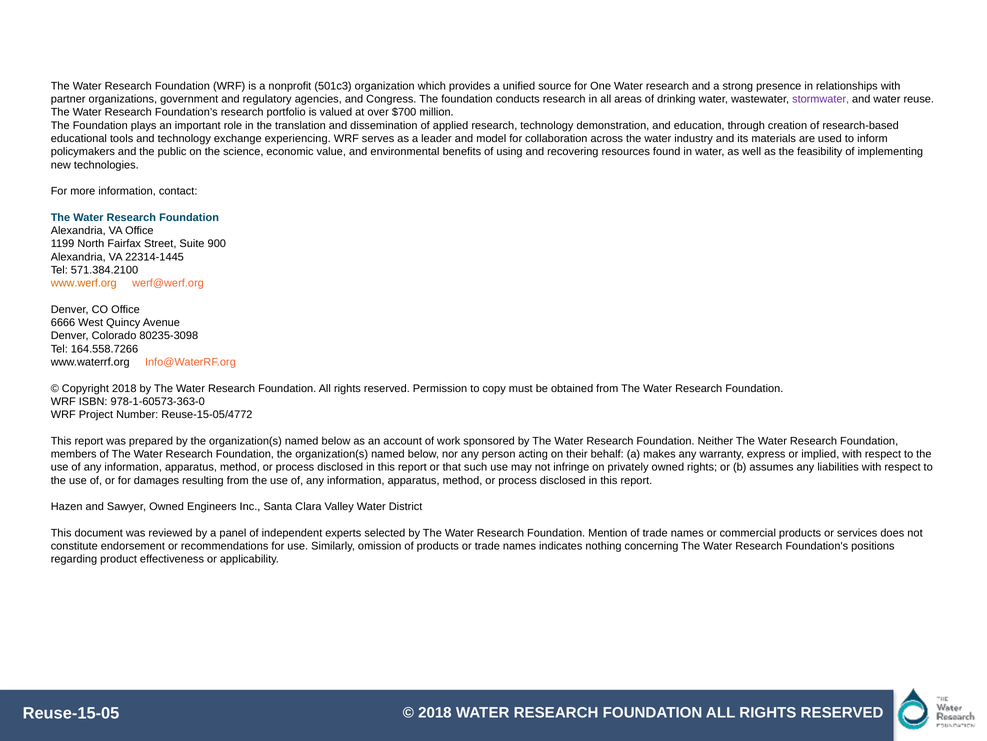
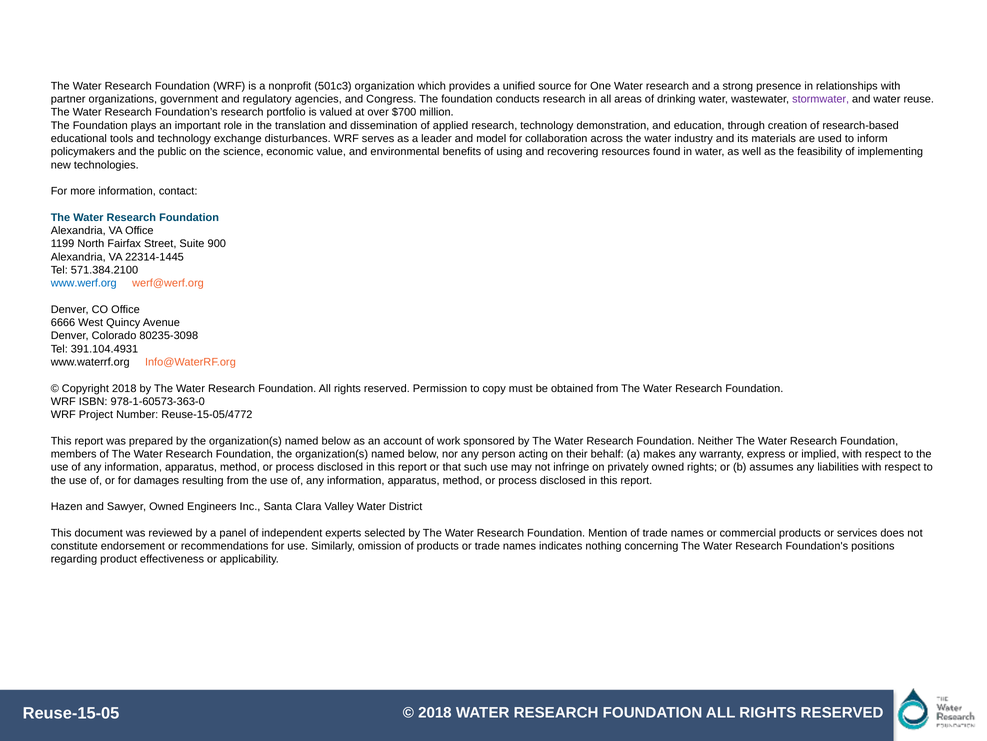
experiencing: experiencing -> disturbances (298, 138)
www.werf.org colour: orange -> blue (84, 283)
164.558.7266: 164.558.7266 -> 391.104.4931 (104, 349)
